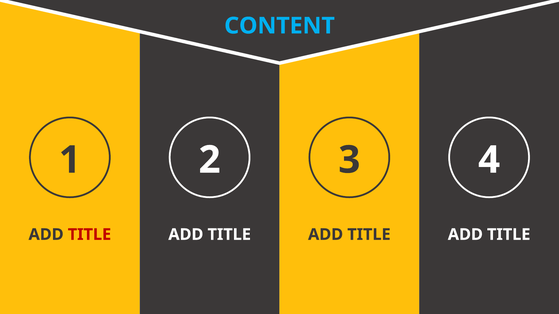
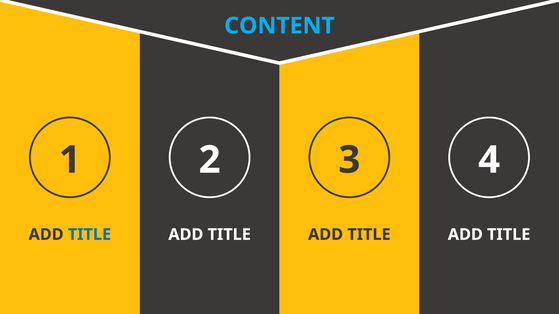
TITLE colour: red -> blue (89, 235)
